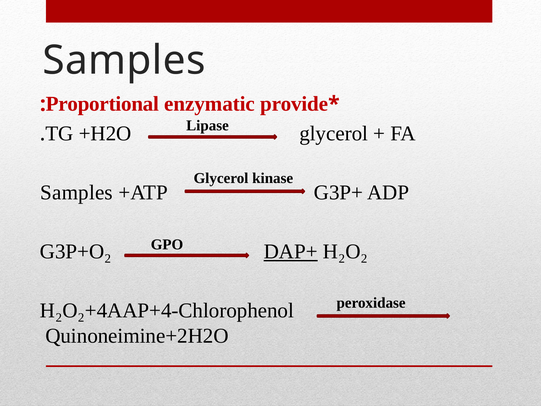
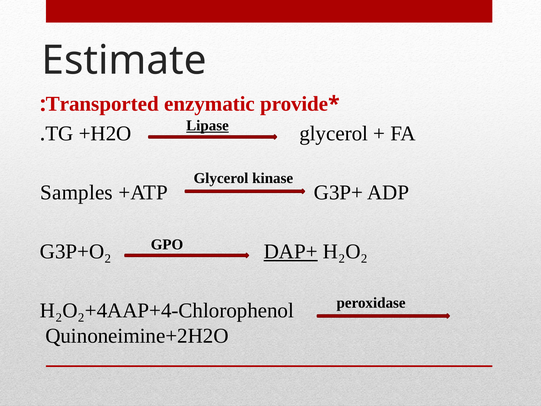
Samples: Samples -> Estimate (124, 60)
Proportional: Proportional -> Transported (102, 104)
Lipase underline: none -> present (208, 126)
